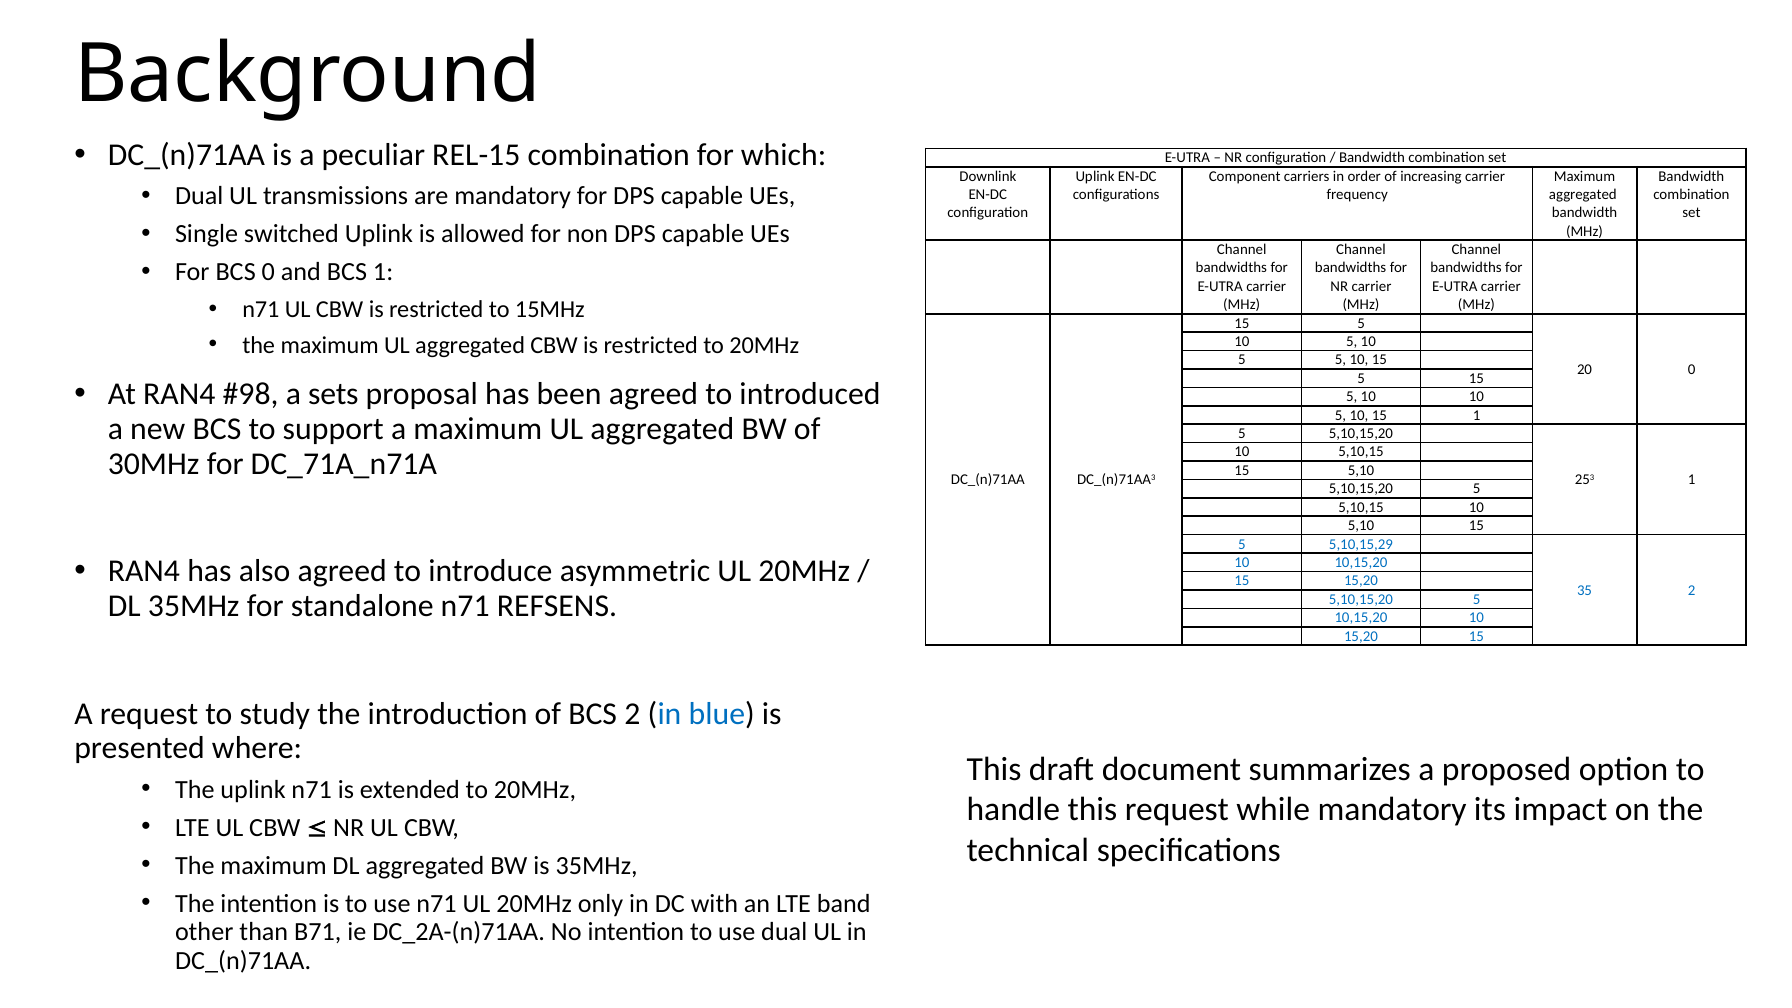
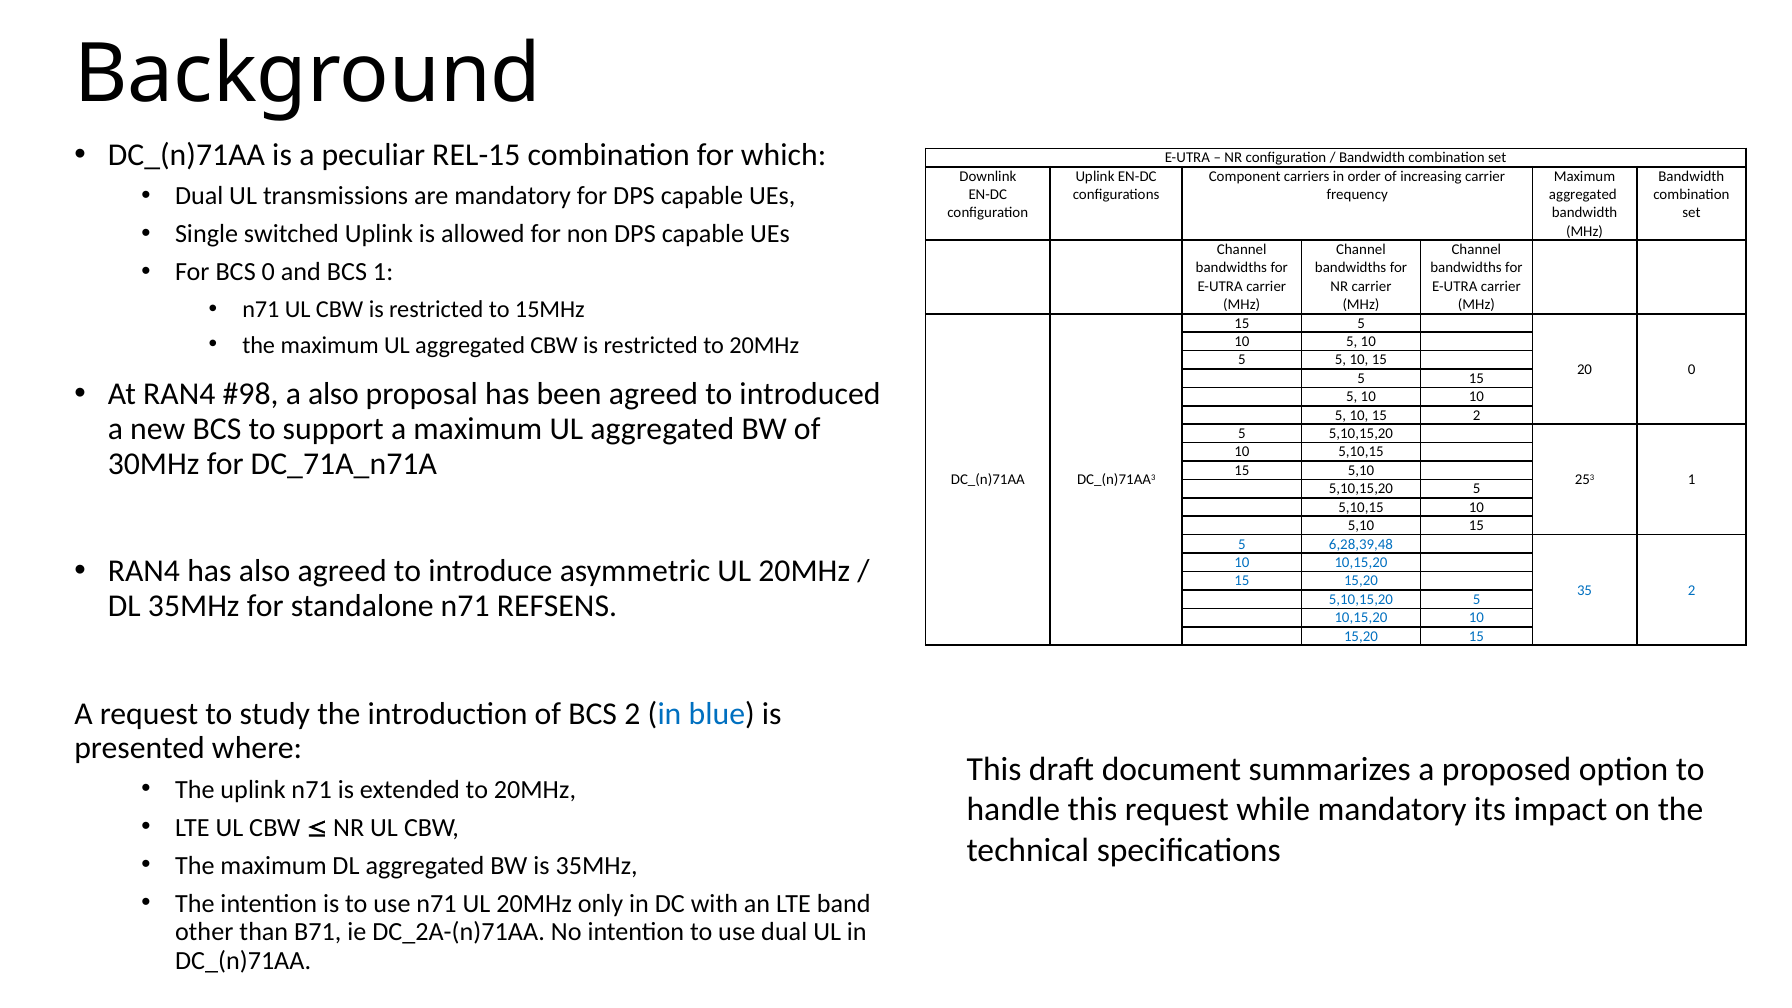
a sets: sets -> also (333, 395)
15 1: 1 -> 2 (1477, 415)
5,10,15,29: 5,10,15,29 -> 6,28,39,48 (1361, 544)
